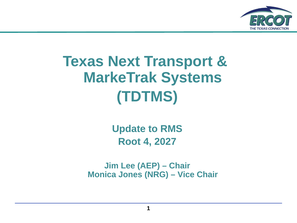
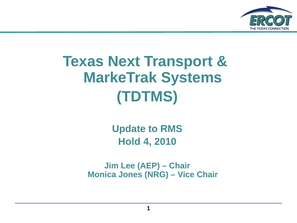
Root: Root -> Hold (129, 141)
2027: 2027 -> 2010 (165, 141)
